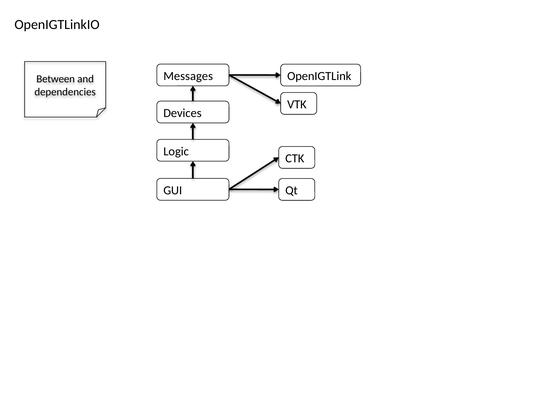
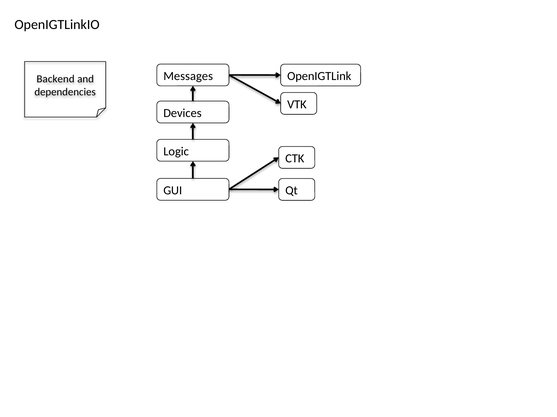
Between: Between -> Backend (56, 79)
